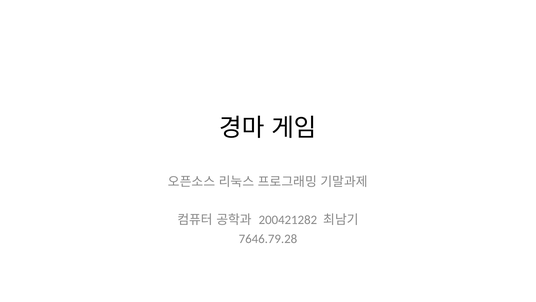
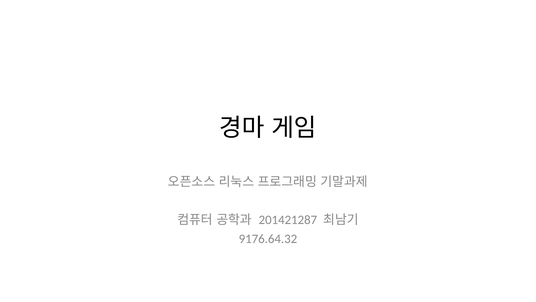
200421282: 200421282 -> 201421287 (288, 219)
7646.79.28: 7646.79.28 -> 9176.64.32 (268, 238)
